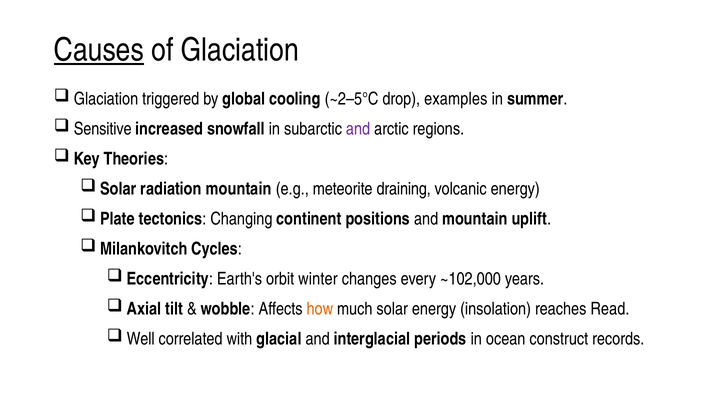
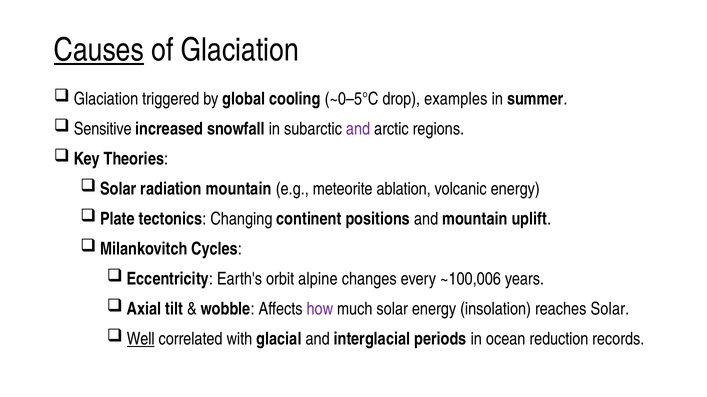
~2–5°C: ~2–5°C -> ~0–5°C (352, 99)
draining: draining -> ablation (404, 189)
winter: winter -> alpine (318, 279)
~102,000: ~102,000 -> ~100,006 (470, 279)
how colour: orange -> purple (320, 310)
reaches Read: Read -> Solar (610, 310)
Well underline: none -> present (141, 340)
construct: construct -> reduction (559, 340)
